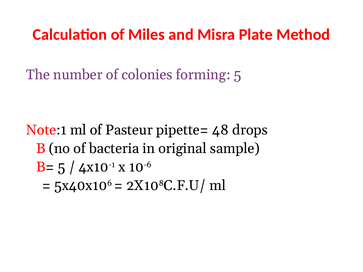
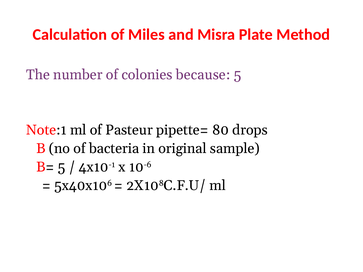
forming: forming -> because (203, 75)
48: 48 -> 80 (221, 130)
